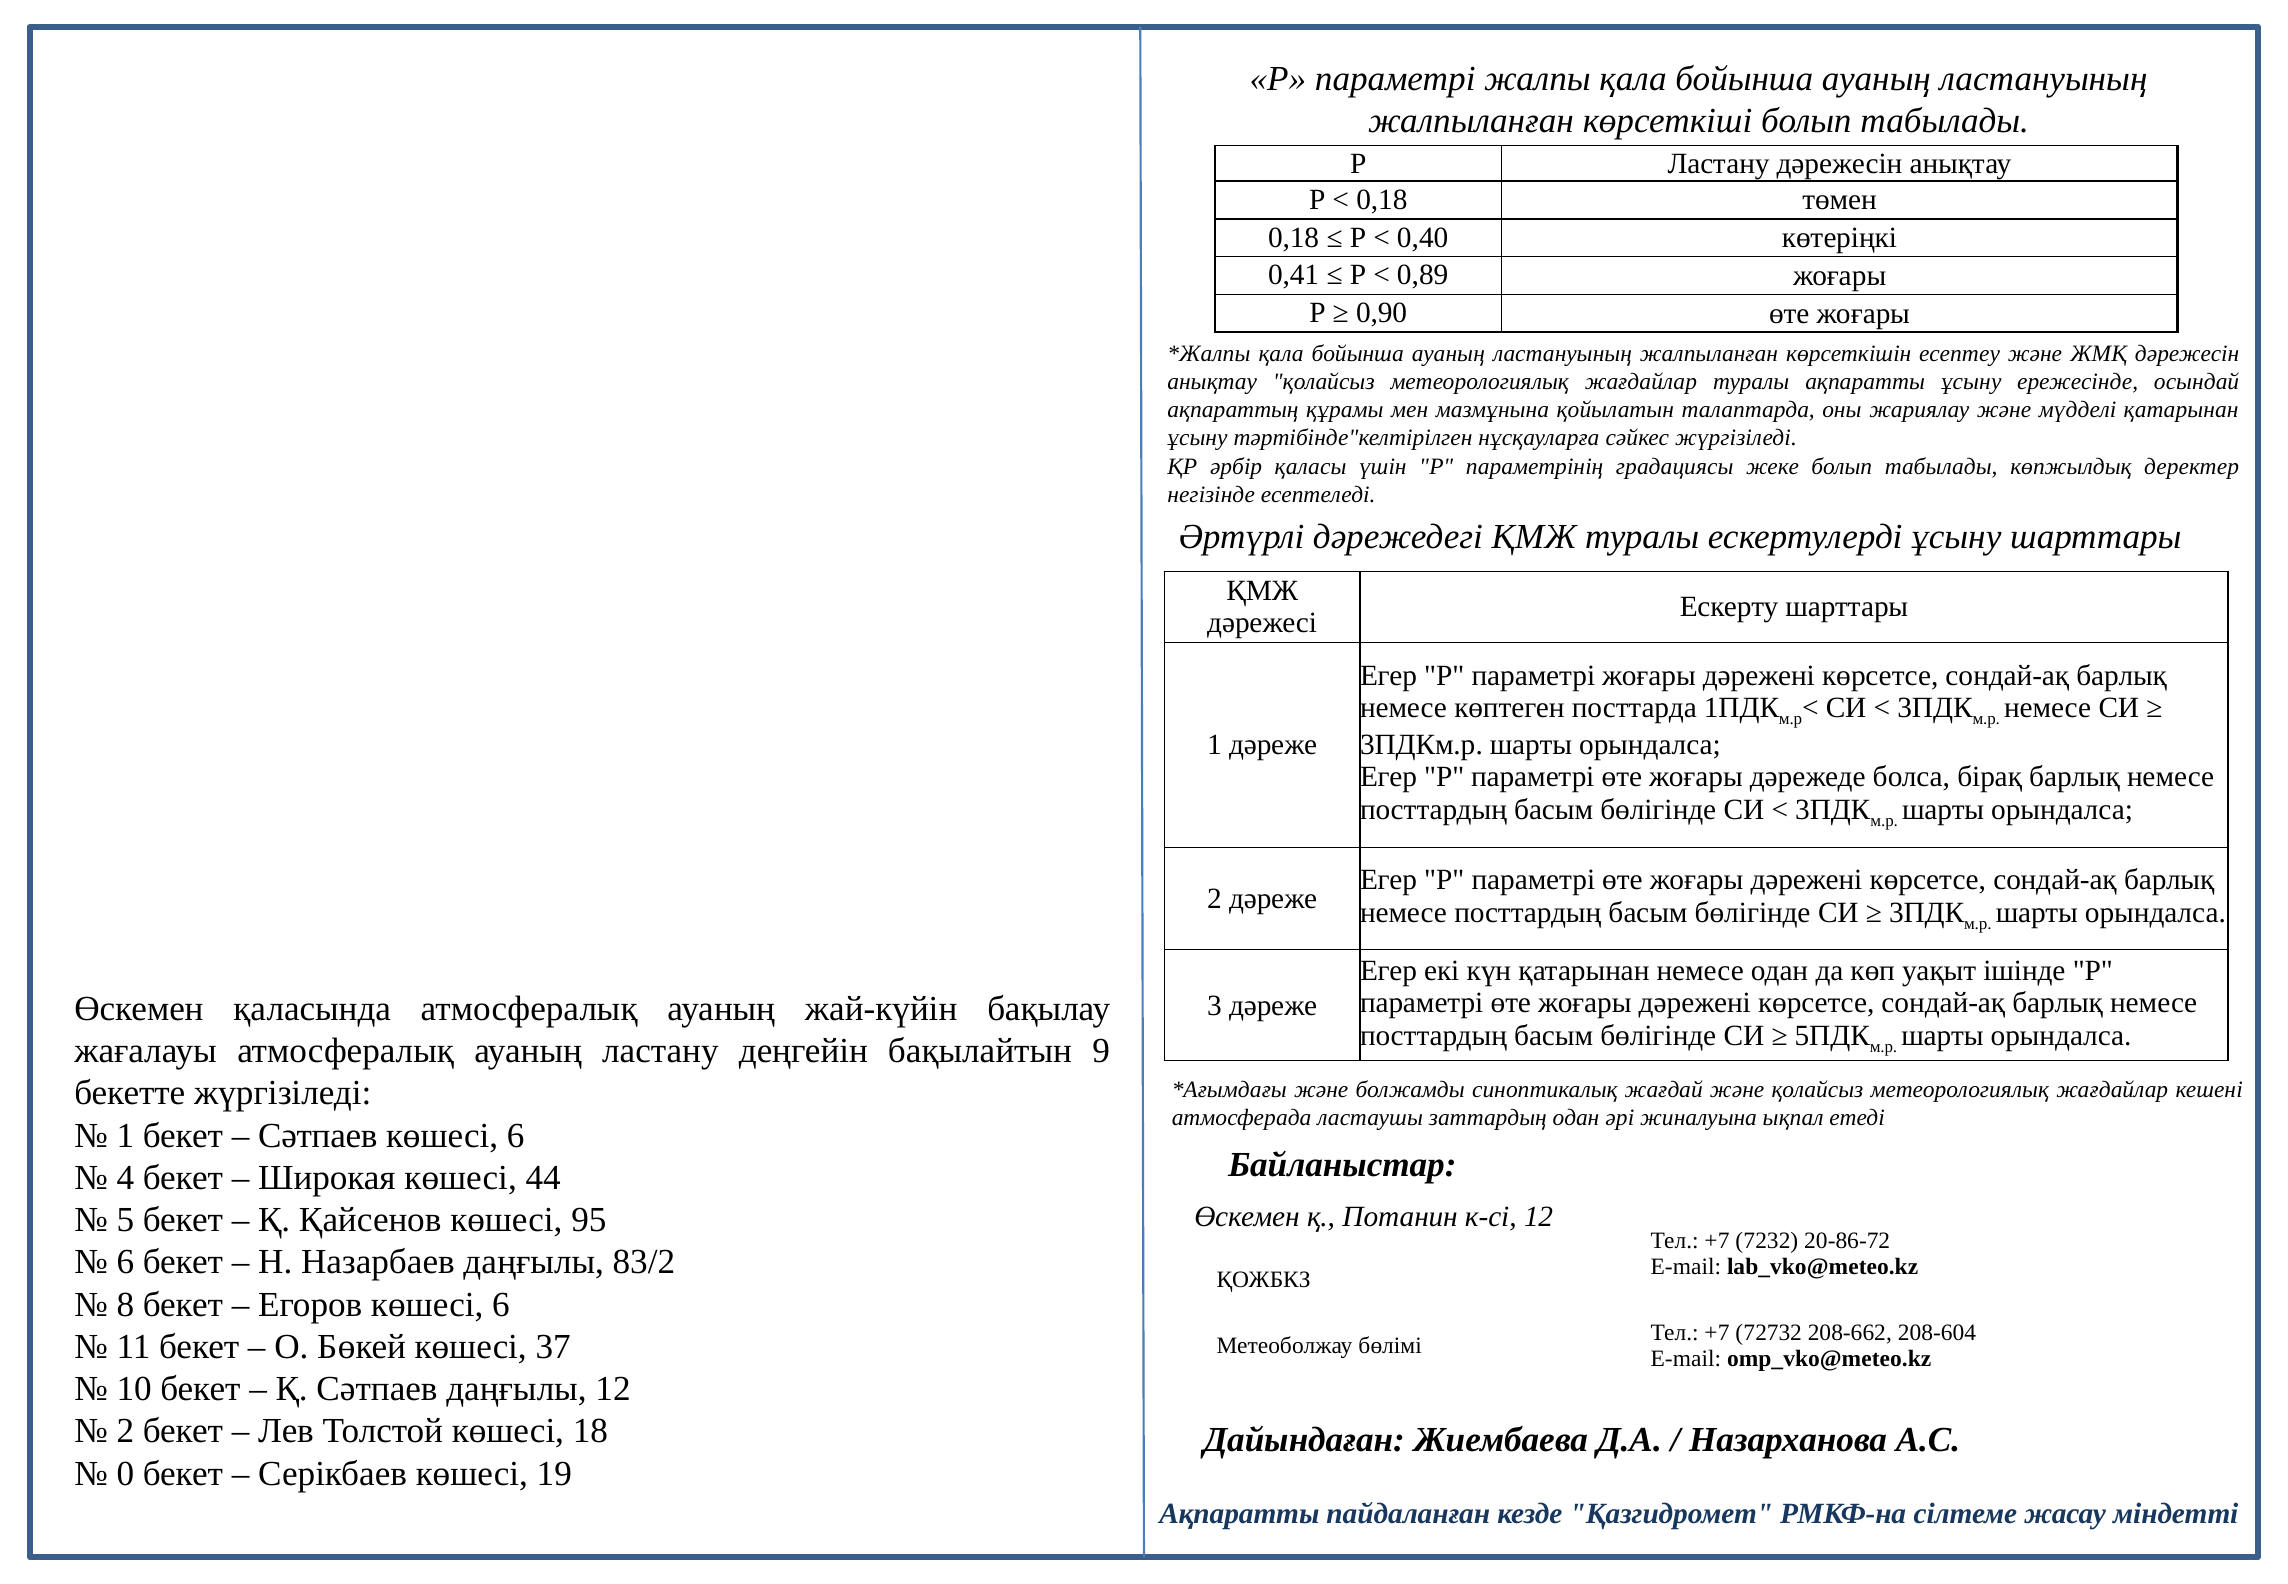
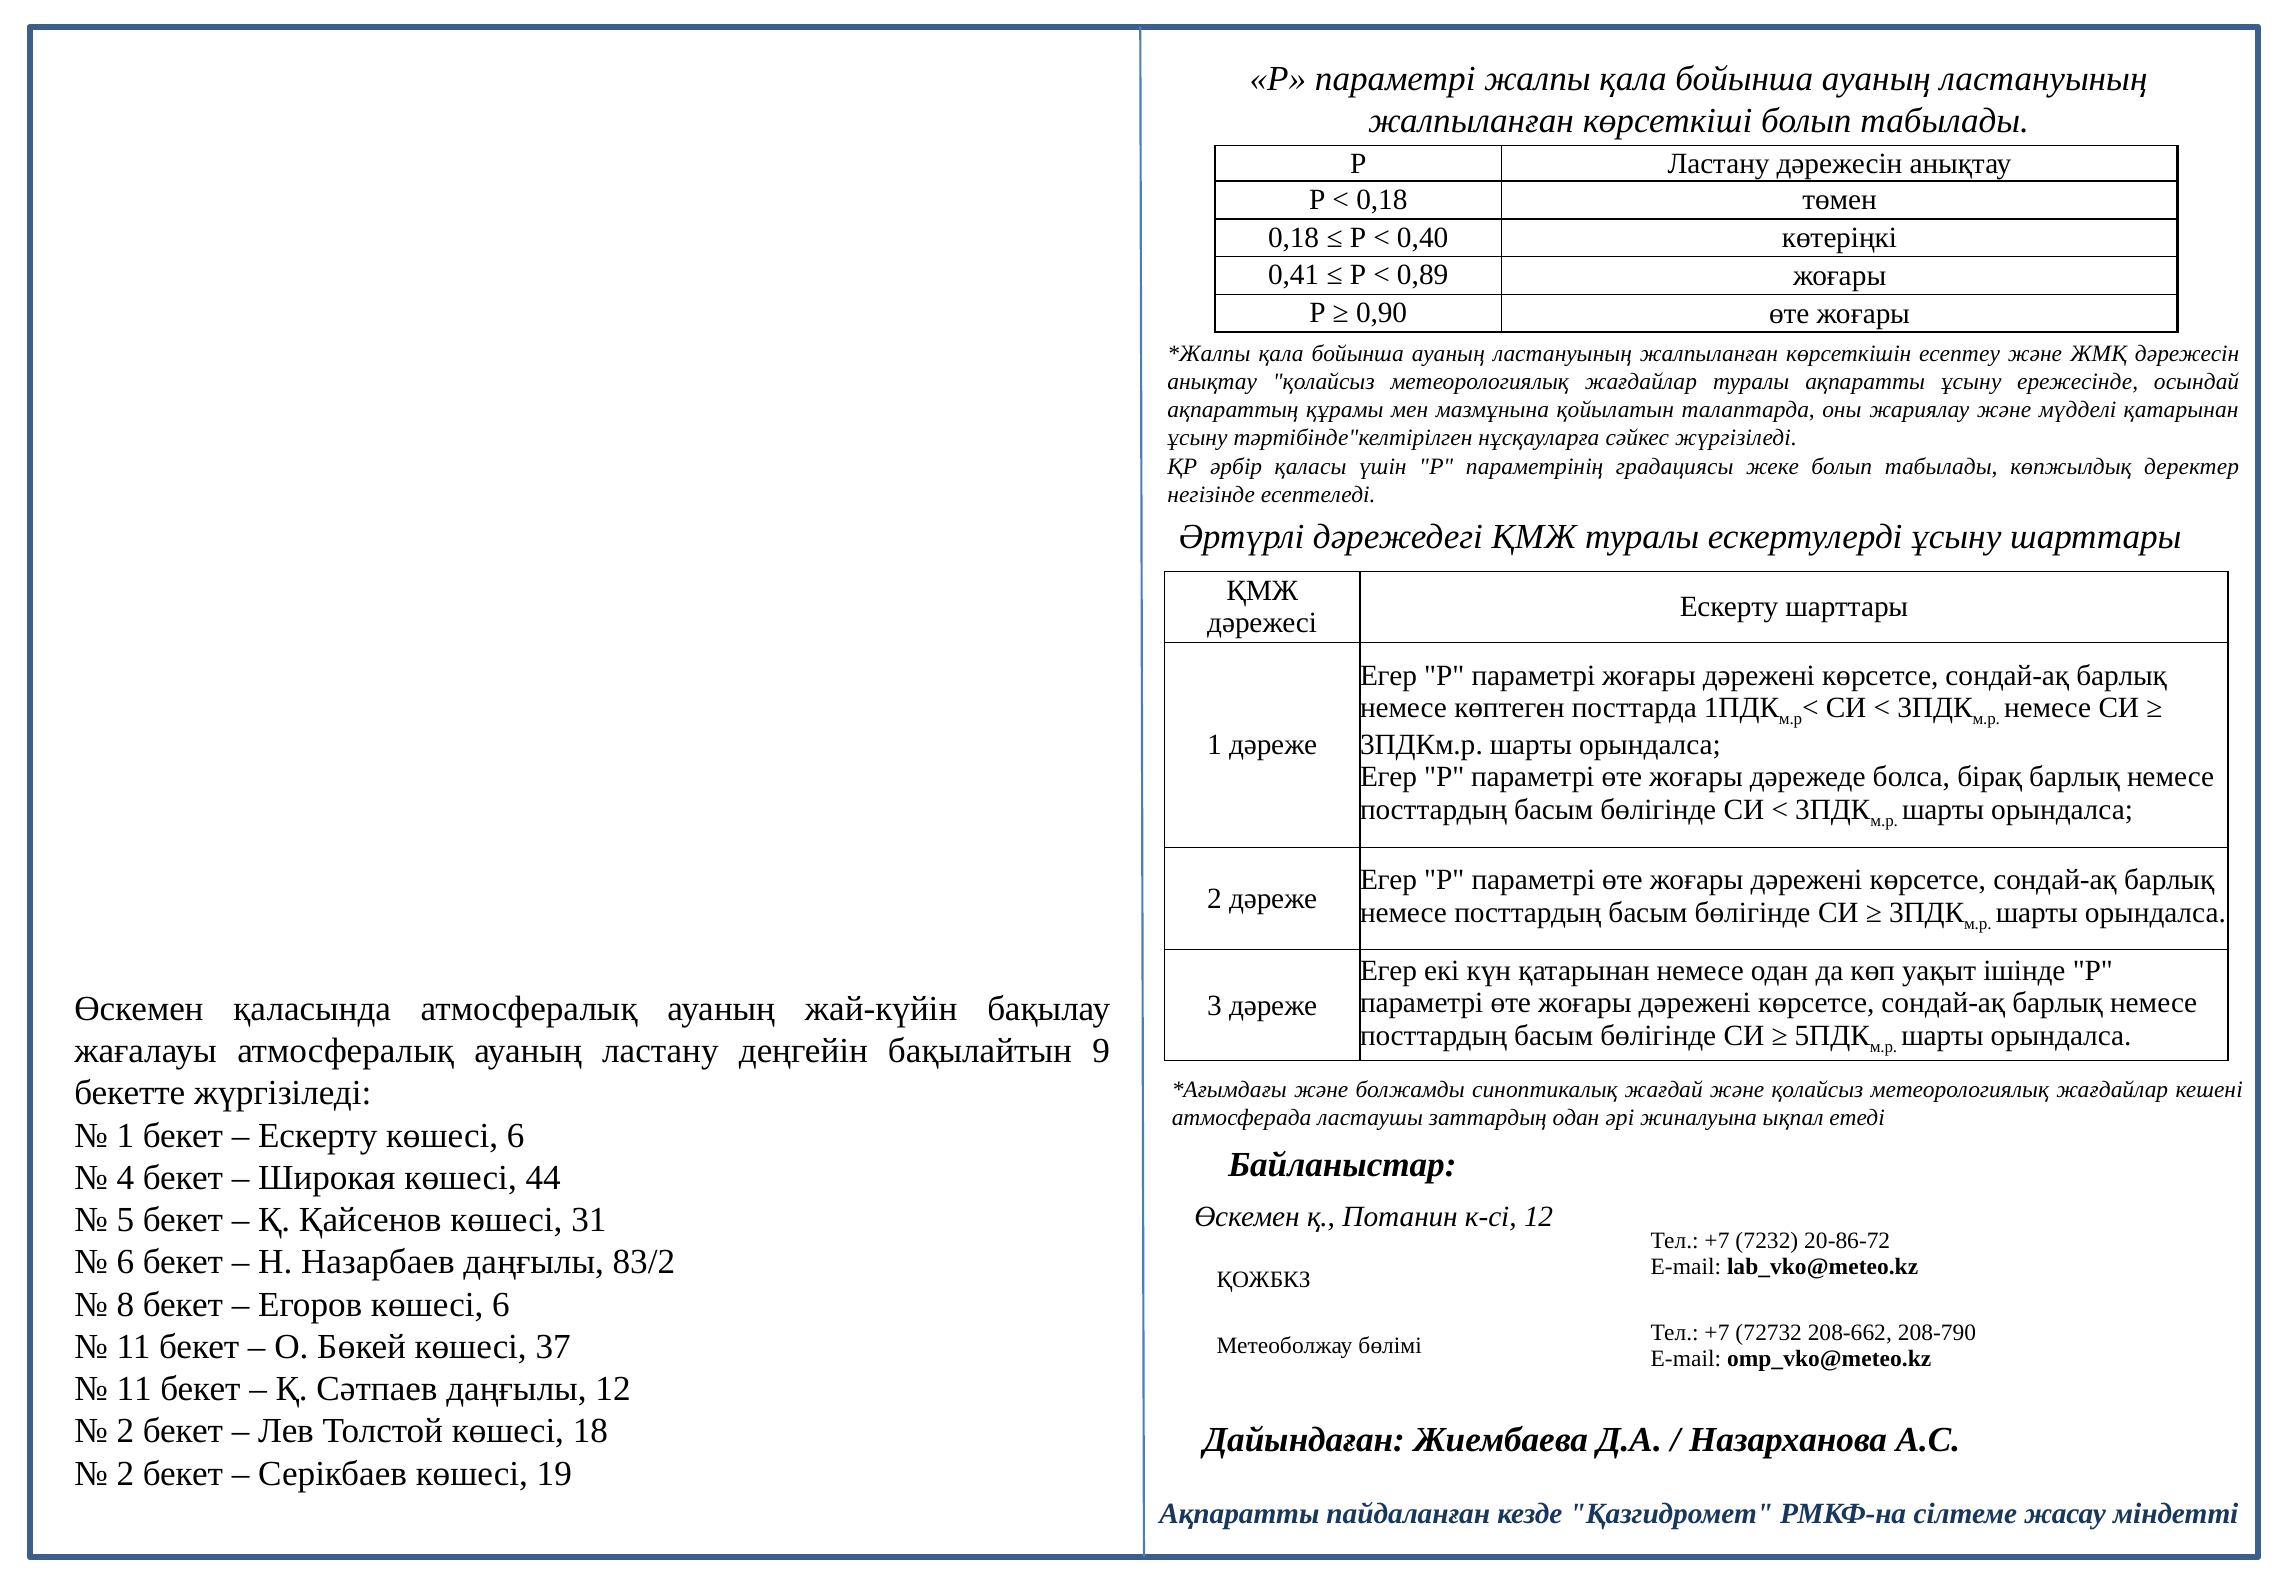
Сәтпаев: Сәтпаев -> Ескерту (318, 1136)
95: 95 -> 31 (589, 1220)
208-604: 208-604 -> 208-790 (1937, 1332)
10: 10 -> 11 (134, 1389)
0: 0 -> 2 (125, 1473)
